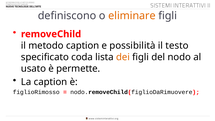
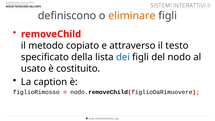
metodo caption: caption -> copiato (83, 46)
possibilità: possibilità -> attraverso (132, 46)
coda: coda -> della (82, 57)
dei colour: orange -> blue (123, 57)
permette: permette -> costituito (78, 68)
